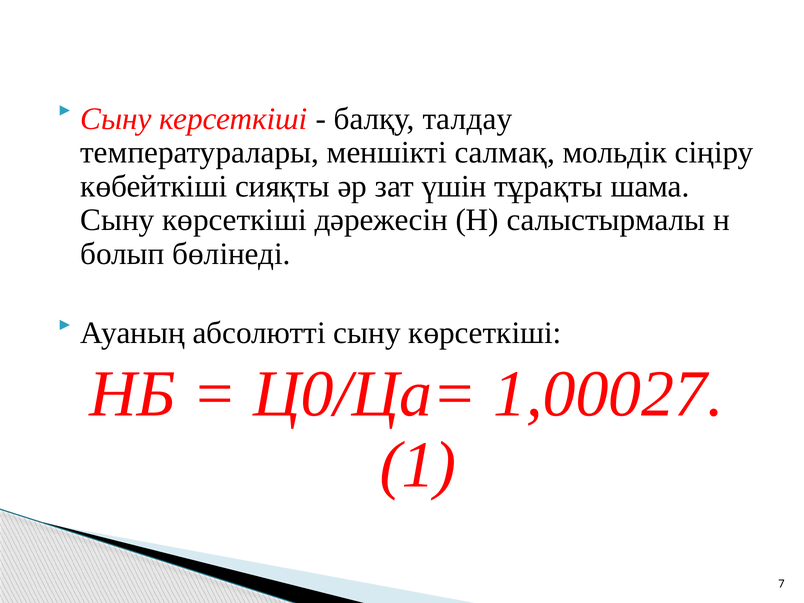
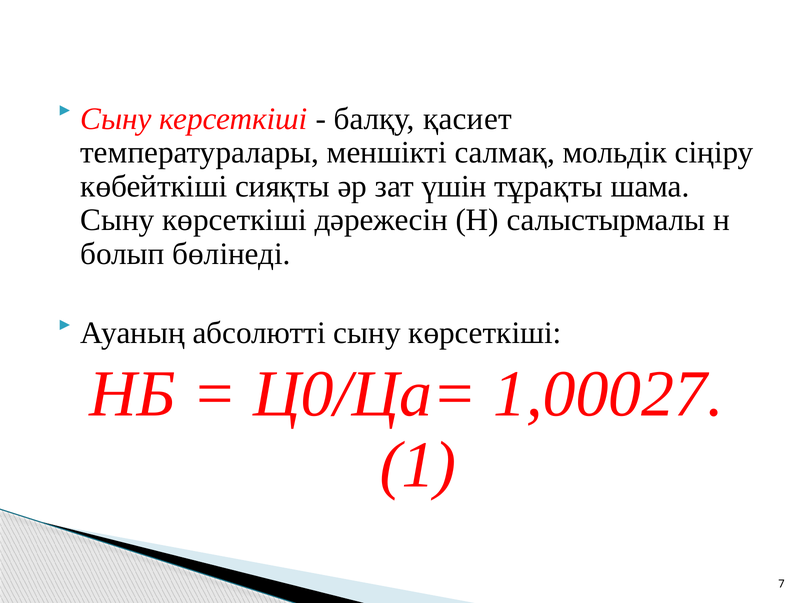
талдау: талдау -> қасиет (468, 119)
